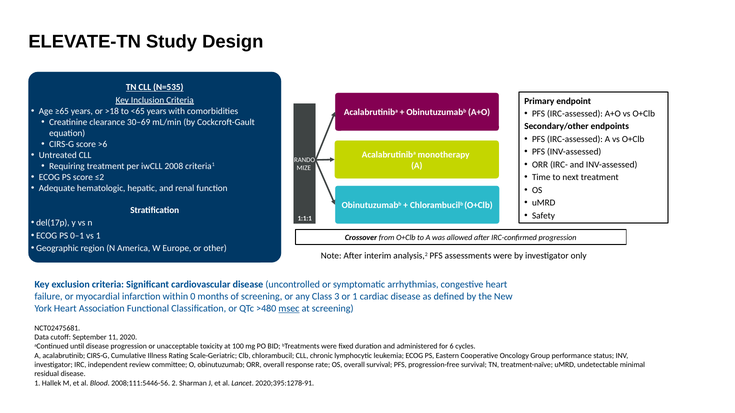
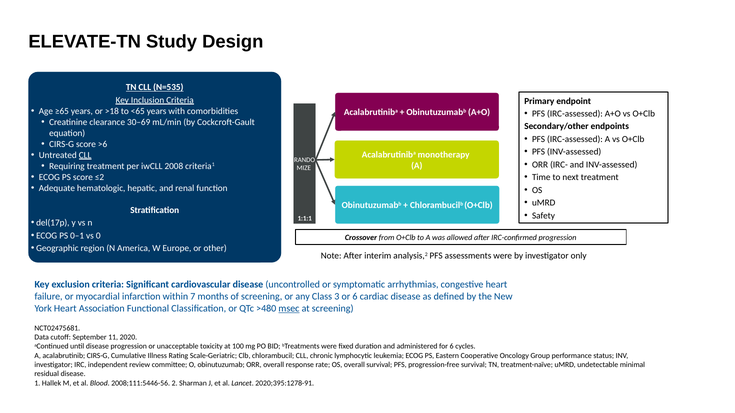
CLL underline: none -> present (85, 155)
vs 1: 1 -> 0 (98, 236)
0: 0 -> 7 (193, 297)
or 1: 1 -> 6 (355, 297)
